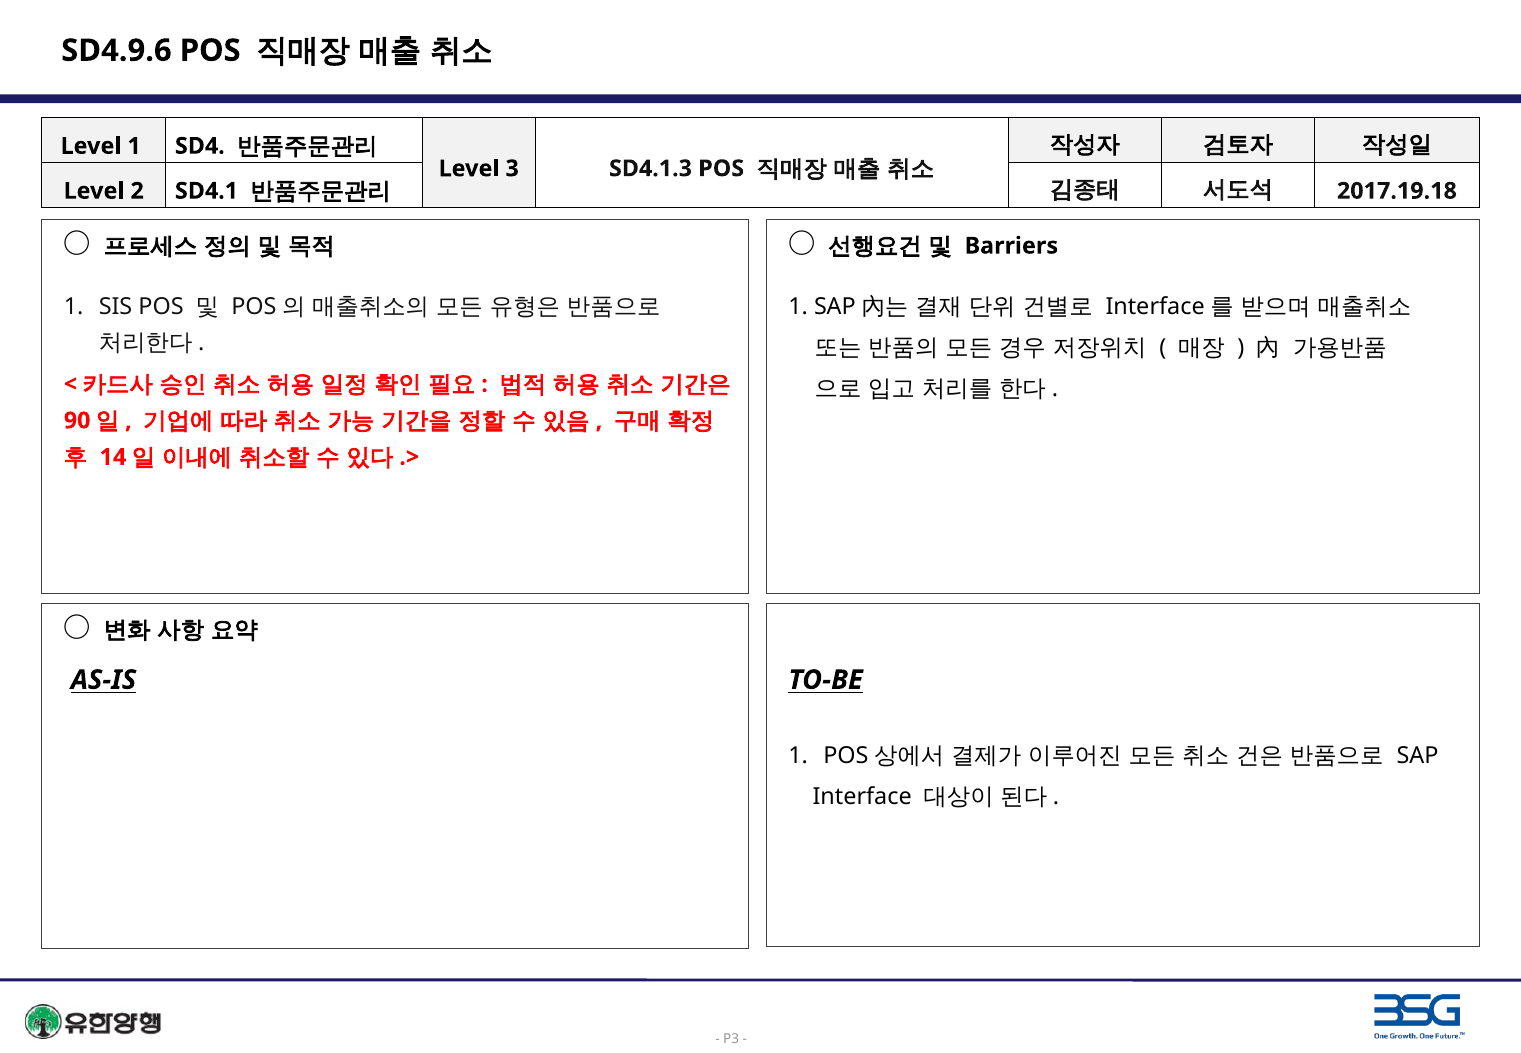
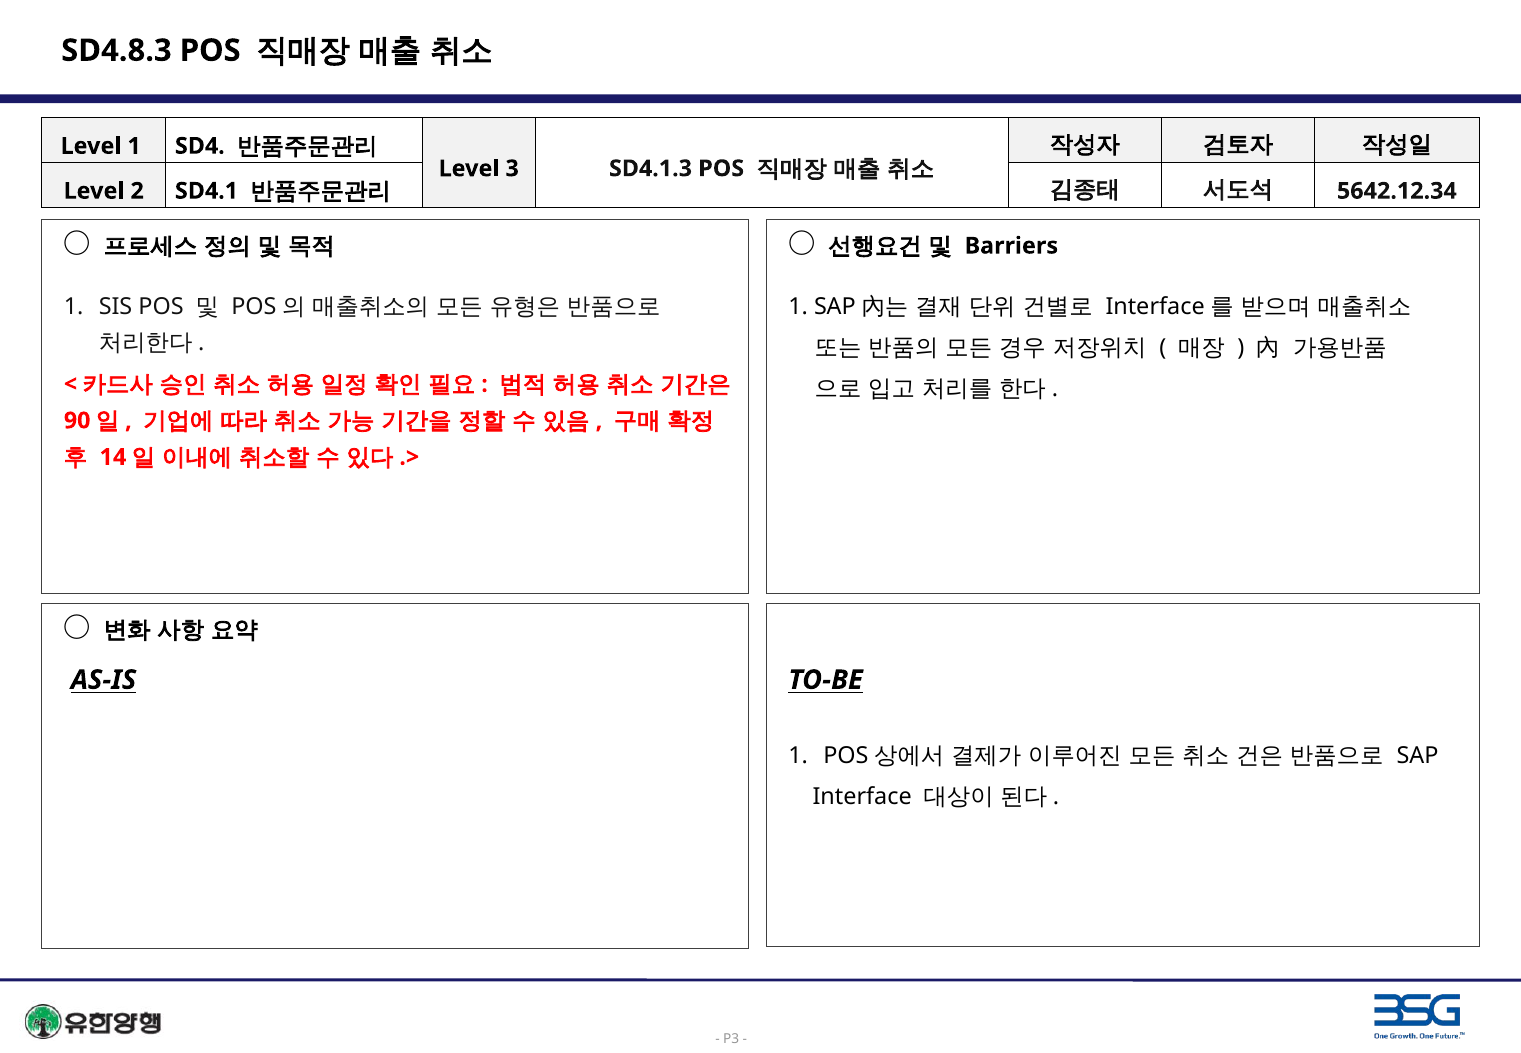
SD4.9.6: SD4.9.6 -> SD4.8.3 (116, 51)
2017.19.18: 2017.19.18 -> 5642.12.34 (1397, 191)
